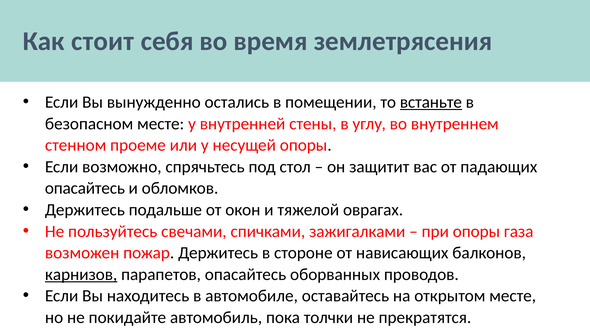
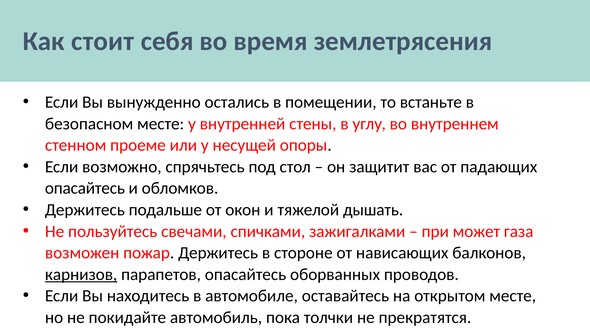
встаньте underline: present -> none (431, 102)
оврагах: оврагах -> дышать (373, 210)
при опоры: опоры -> может (476, 231)
